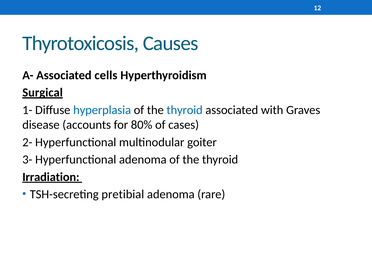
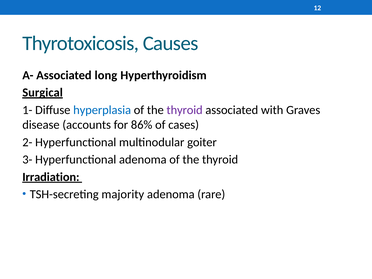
cells: cells -> long (106, 75)
thyroid colour: blue -> purple (185, 110)
80%: 80% -> 86% (142, 125)
pretibial: pretibial -> majority (123, 194)
